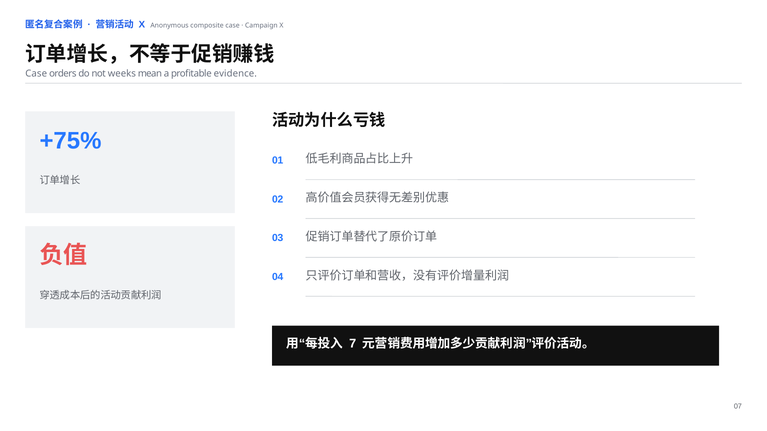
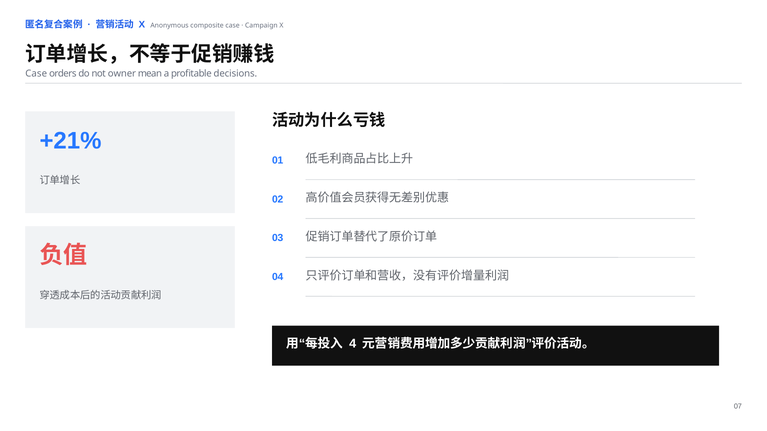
weeks: weeks -> owner (122, 73)
evidence: evidence -> decisions (235, 73)
+75%: +75% -> +21% (70, 141)
7: 7 -> 4 (353, 344)
